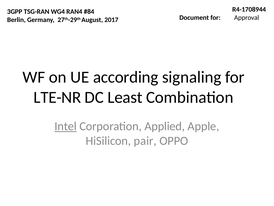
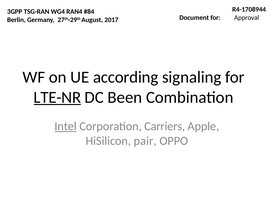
LTE-NR underline: none -> present (57, 97)
Least: Least -> Been (125, 97)
Applied: Applied -> Carriers (165, 126)
